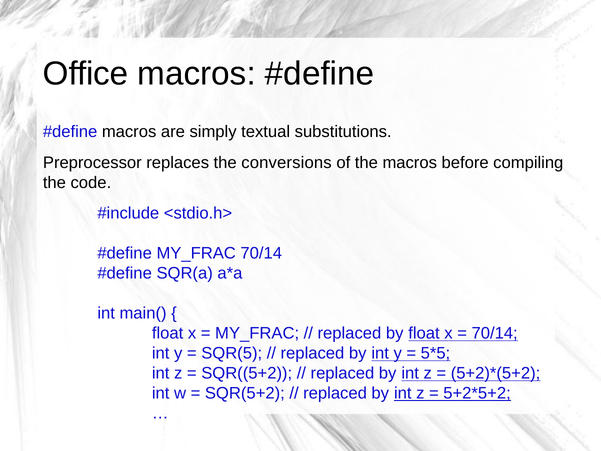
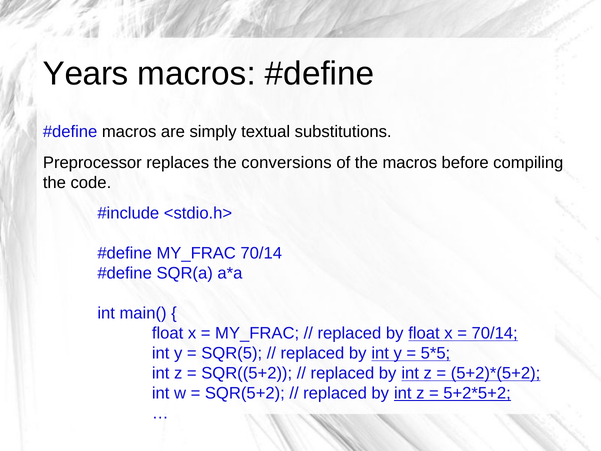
Office: Office -> Years (86, 74)
